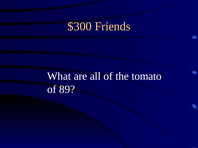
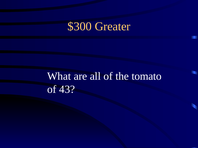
Friends: Friends -> Greater (113, 26)
89: 89 -> 43 (67, 90)
